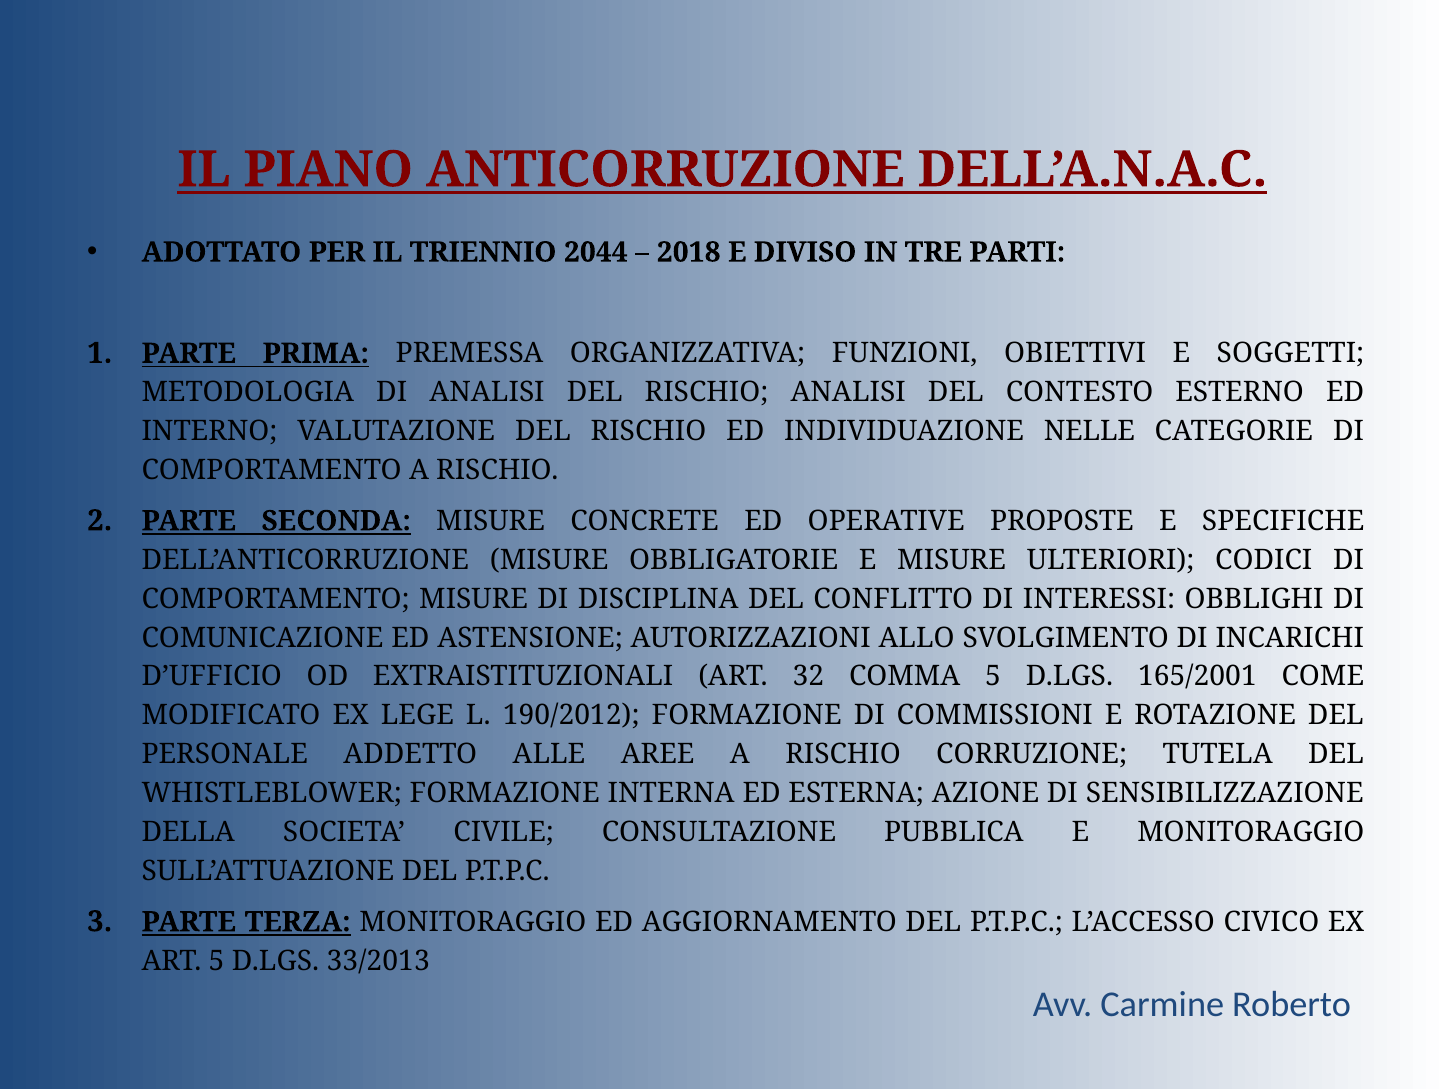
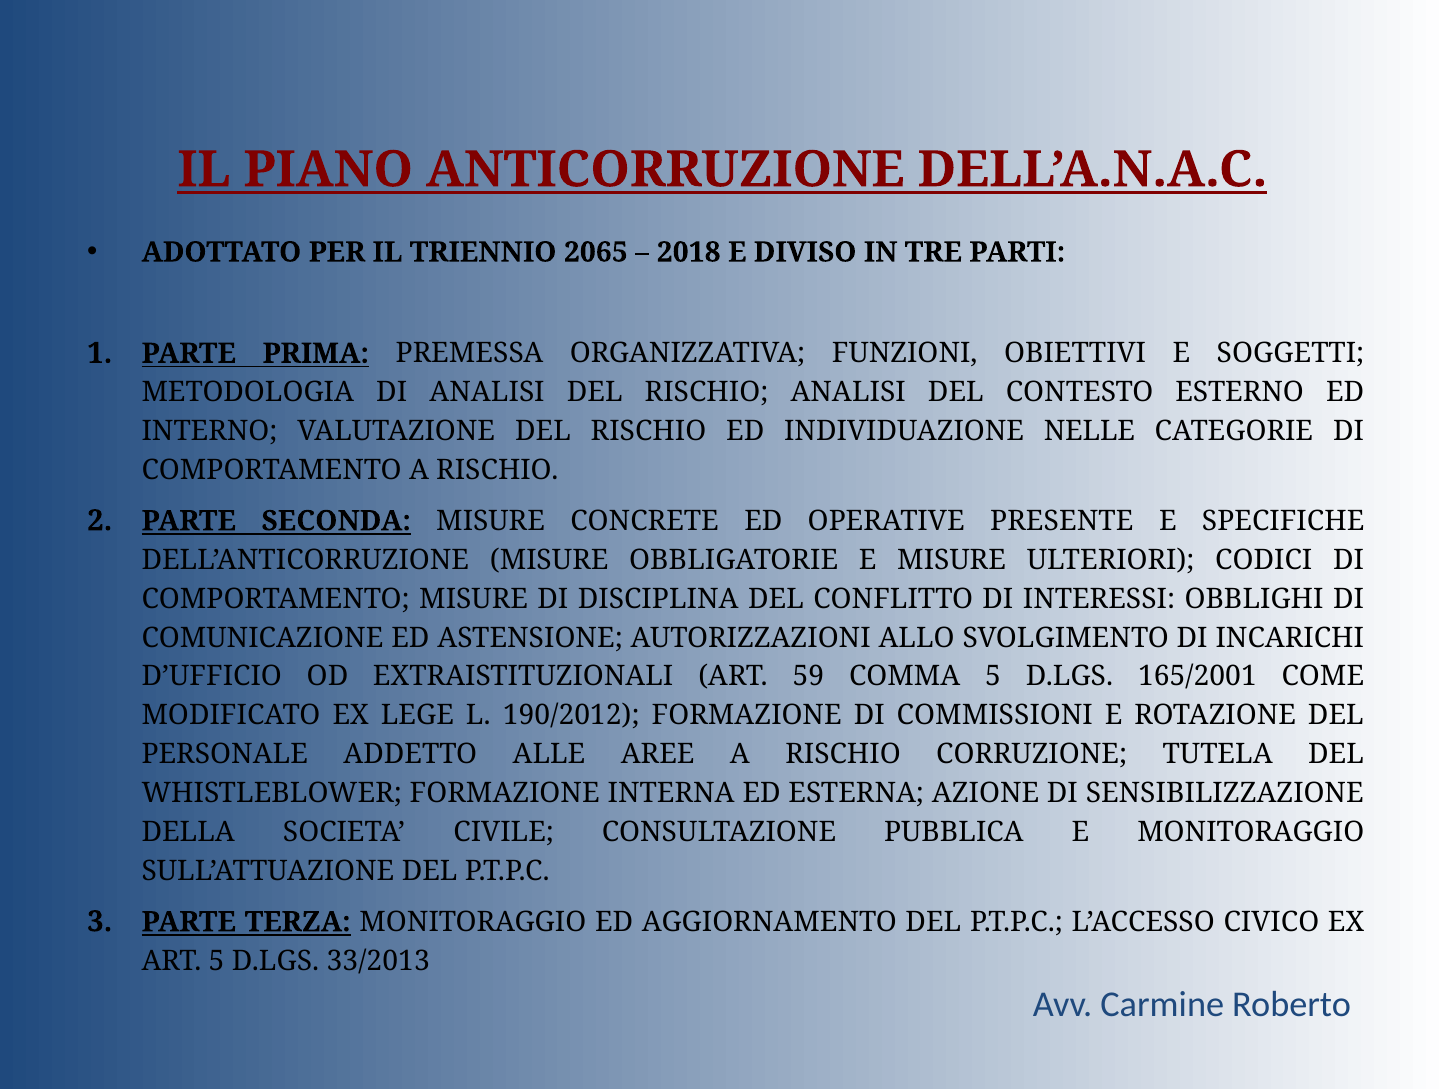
2044: 2044 -> 2065 (596, 252)
PROPOSTE: PROPOSTE -> PRESENTE (1062, 521)
32: 32 -> 59 (808, 677)
